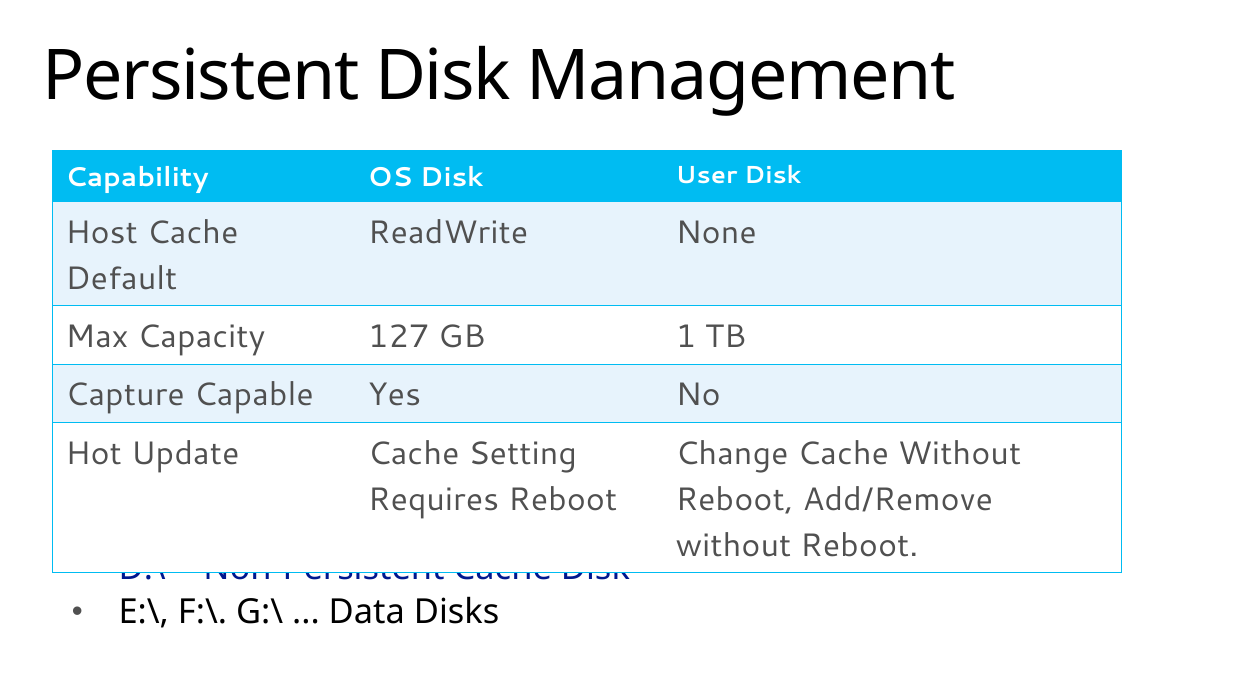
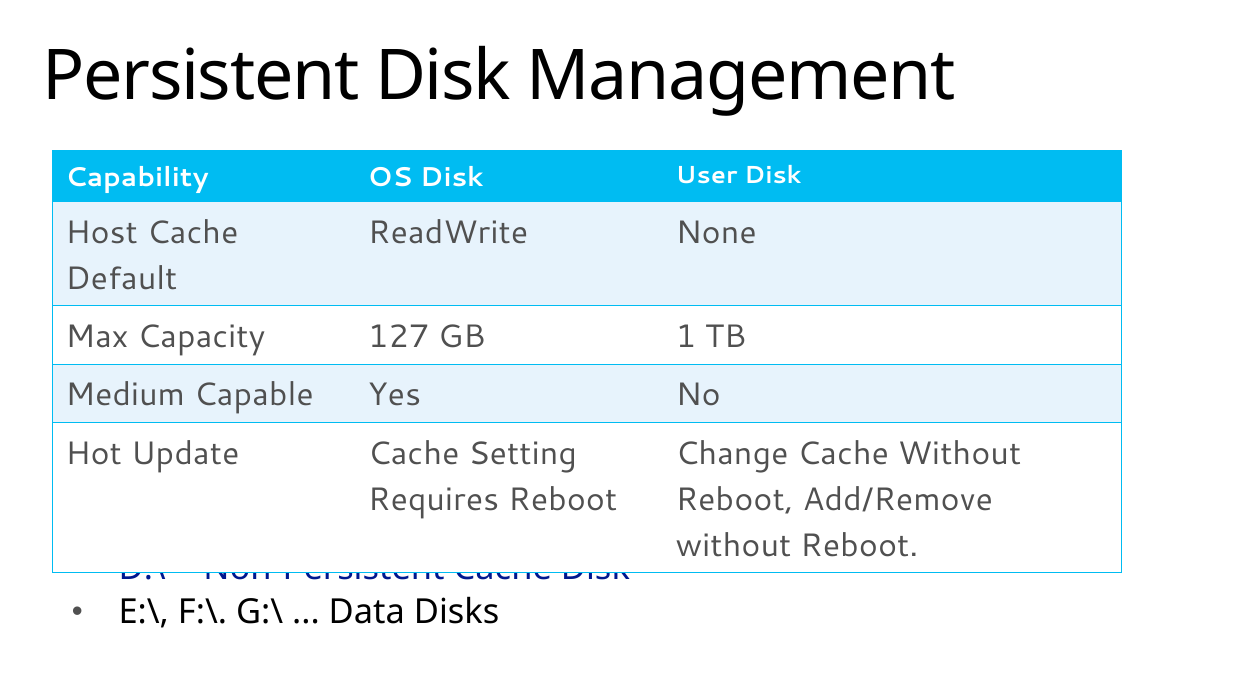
Capture: Capture -> Medium (125, 395)
